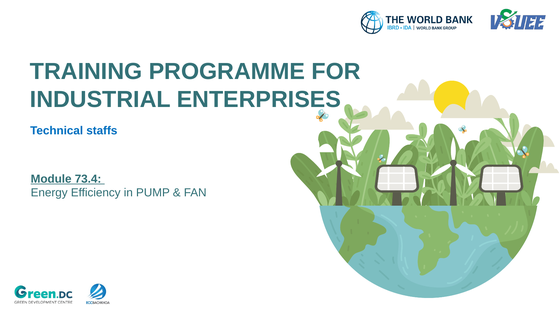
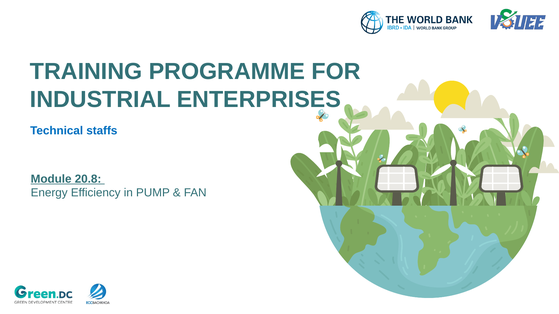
73.4: 73.4 -> 20.8 (88, 179)
